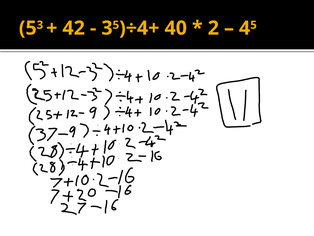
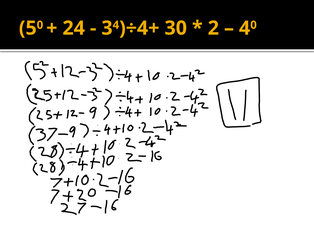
3: 3 -> 0 (40, 25)
42: 42 -> 24 (74, 28)
5: 5 -> 4 (116, 25)
40: 40 -> 30 (176, 28)
5: 5 -> 0 (254, 25)
